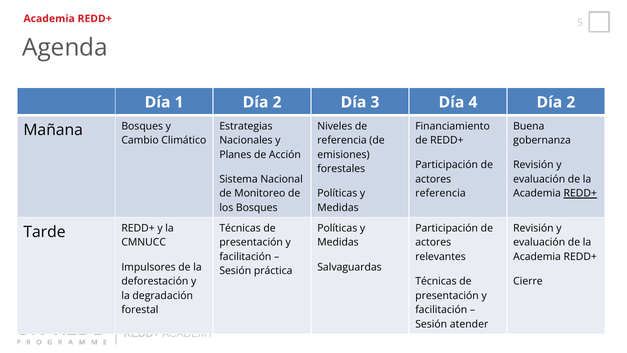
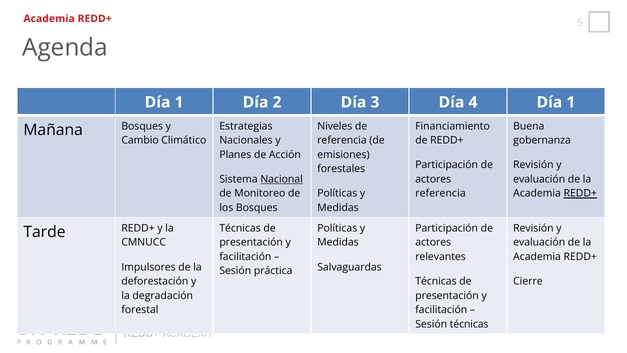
4 Día 2: 2 -> 1 (571, 102)
Nacional underline: none -> present (282, 179)
Sesión atender: atender -> técnicas (469, 324)
